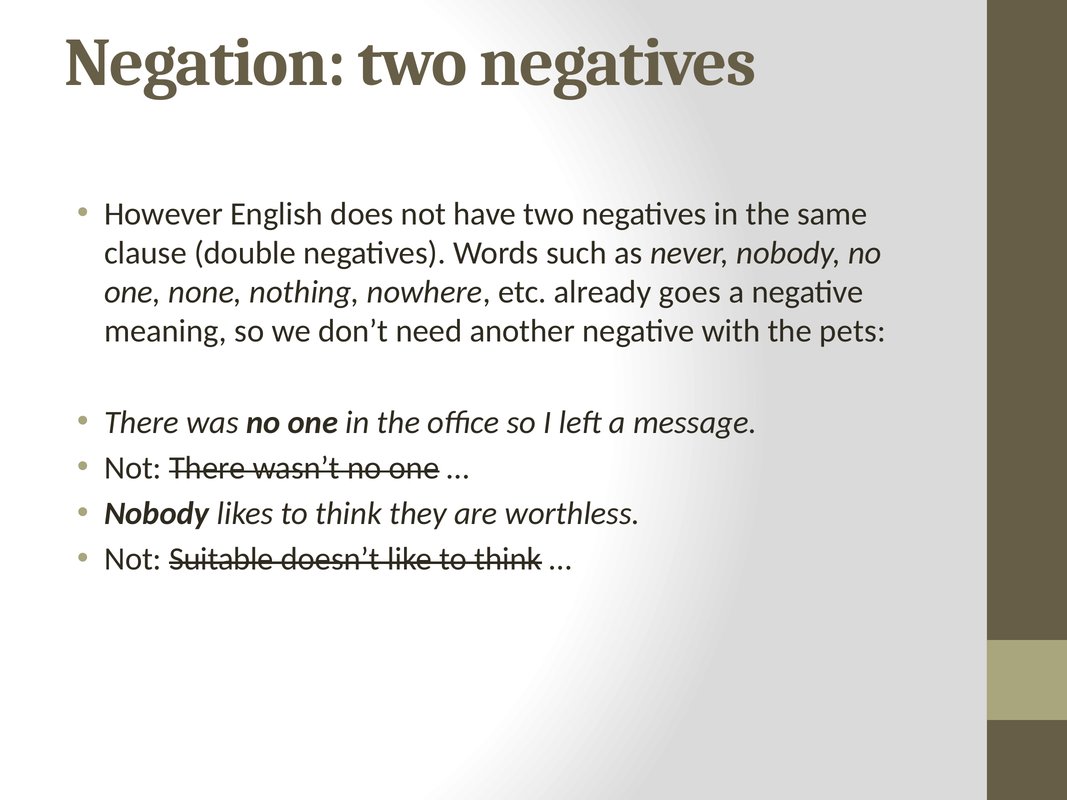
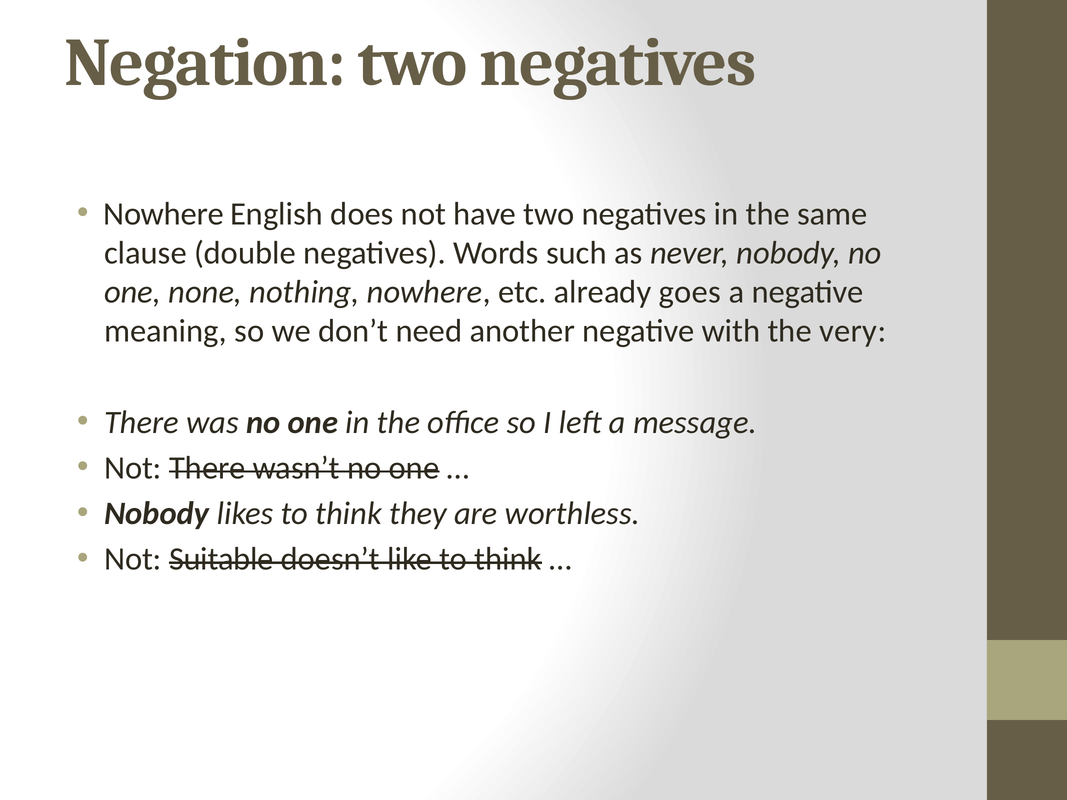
However: However -> Nowhere (164, 214)
pets: pets -> very (853, 331)
